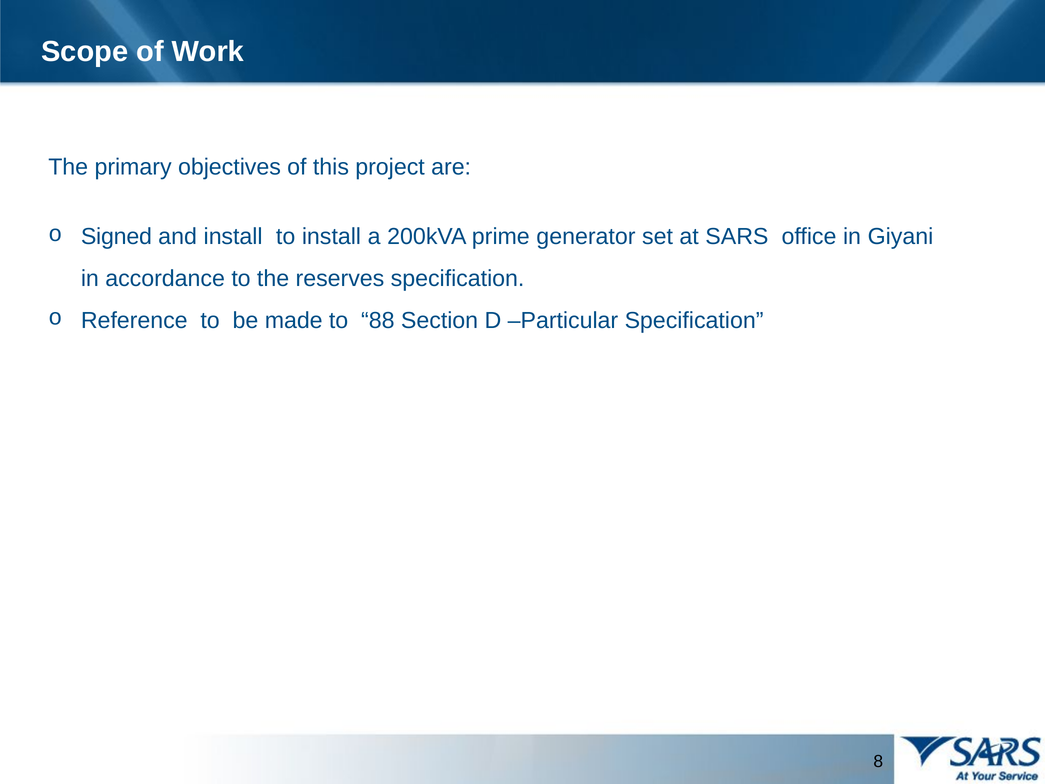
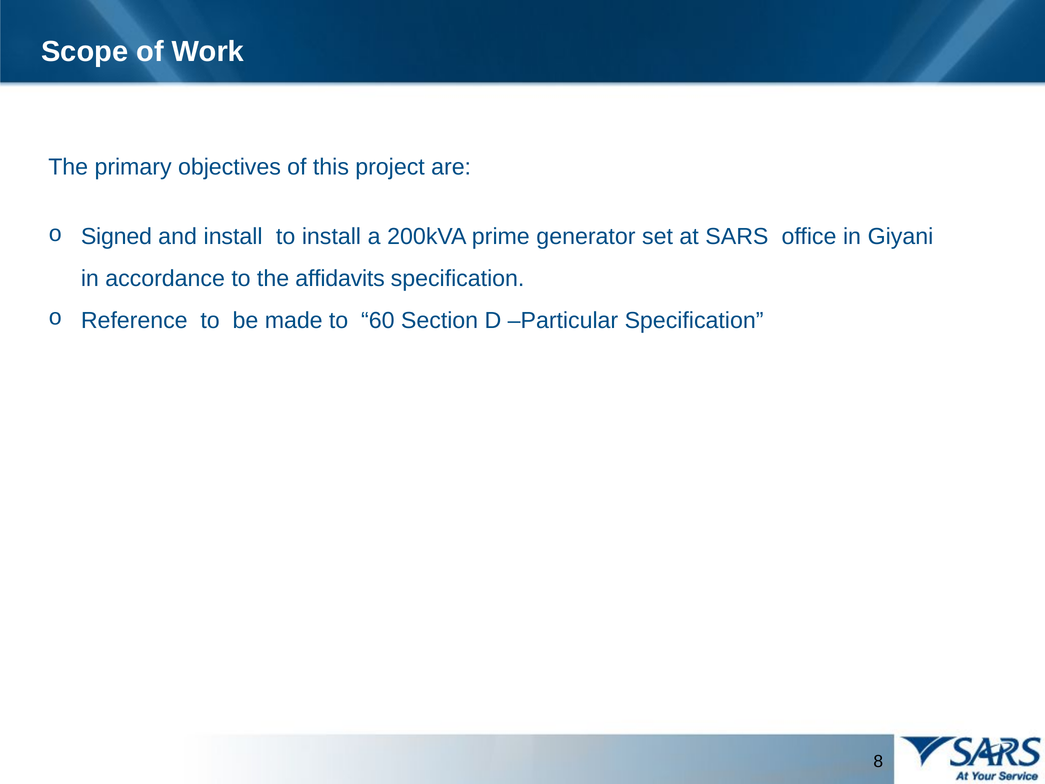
reserves: reserves -> affidavits (340, 278)
88: 88 -> 60 (378, 320)
